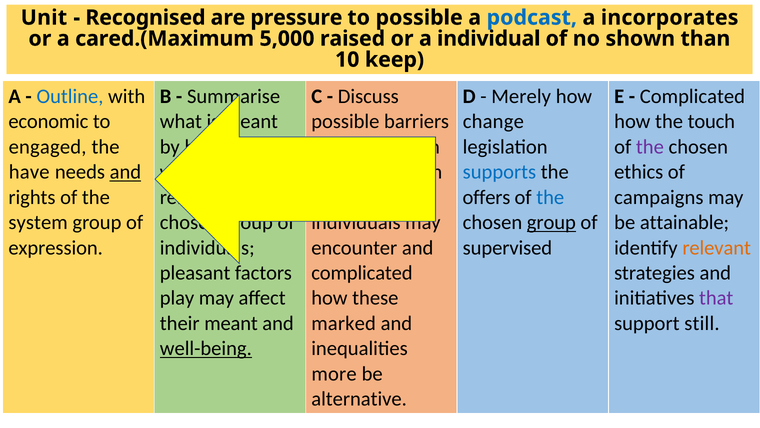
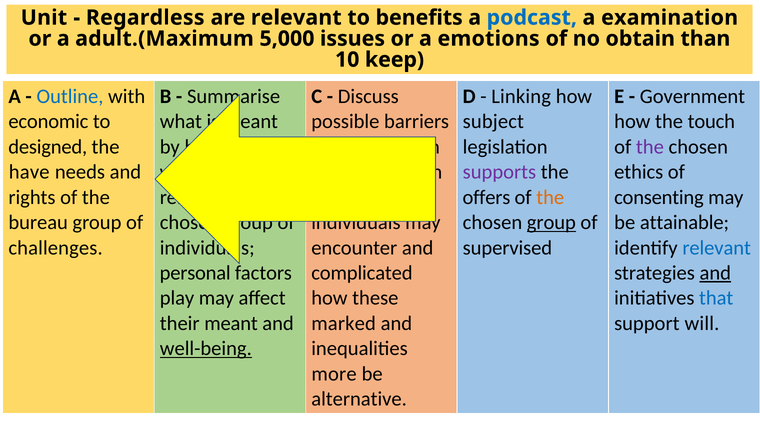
Recognised: Recognised -> Regardless (145, 18)
are pressure: pressure -> relevant (296, 18)
to possible: possible -> benefits (419, 18)
incorporates: incorporates -> examination (670, 18)
cared.(Maximum: cared.(Maximum -> adult.(Maximum (164, 39)
raised: raised -> issues (353, 39)
individual: individual -> emotions (489, 39)
shown: shown -> obtain (640, 39)
Merely: Merely -> Linking (521, 96)
Complicated: Complicated -> Government (692, 96)
change: change -> subject (493, 122)
engaged: engaged -> designed (48, 147)
and underline: present -> none (125, 172)
supports colour: blue -> purple (499, 172)
the colour: blue -> orange (550, 197)
campaigns: campaigns -> consenting (659, 197)
system: system -> bureau (38, 222)
expression: expression -> challenges (56, 247)
relevant colour: orange -> blue (717, 247)
pleasant: pleasant -> personal (195, 273)
and underline: none -> present (715, 273)
that colour: purple -> blue (716, 298)
still: still -> will (702, 323)
